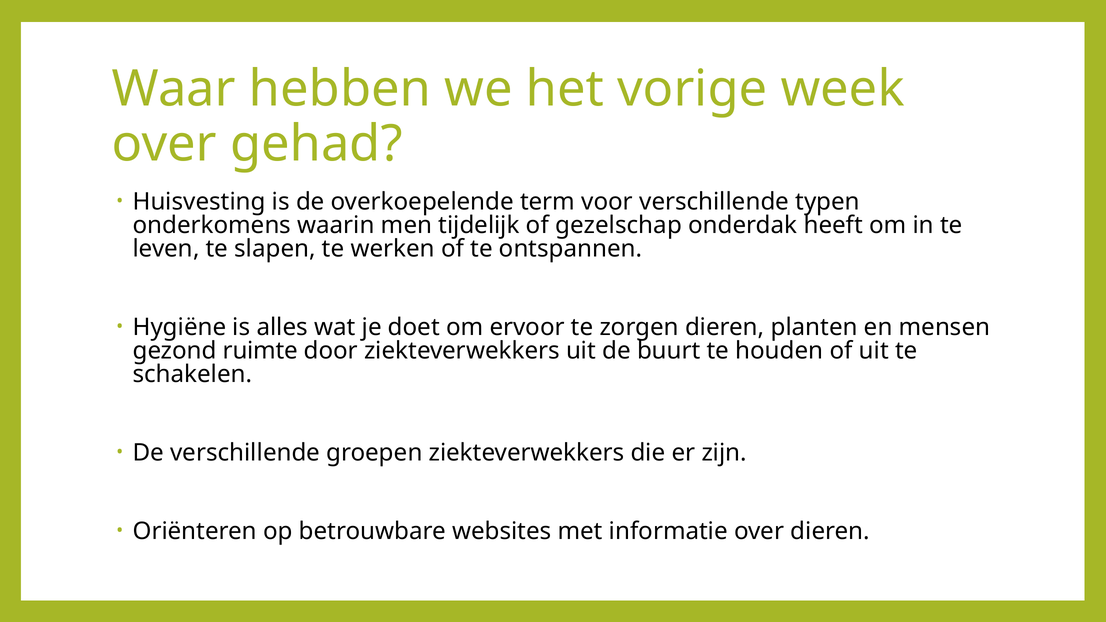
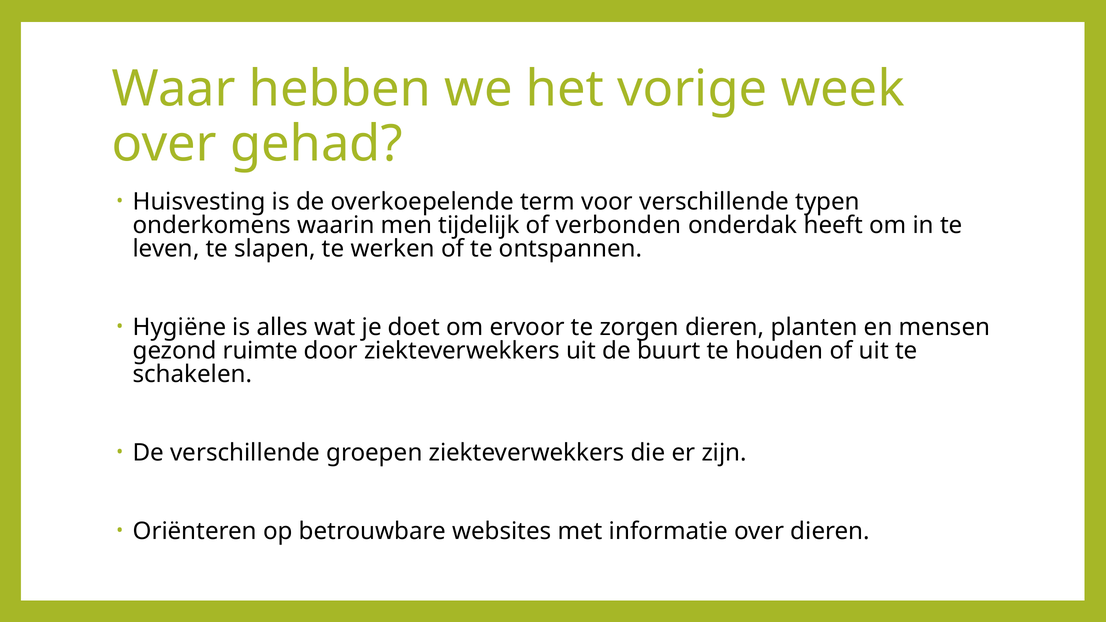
gezelschap: gezelschap -> verbonden (618, 225)
